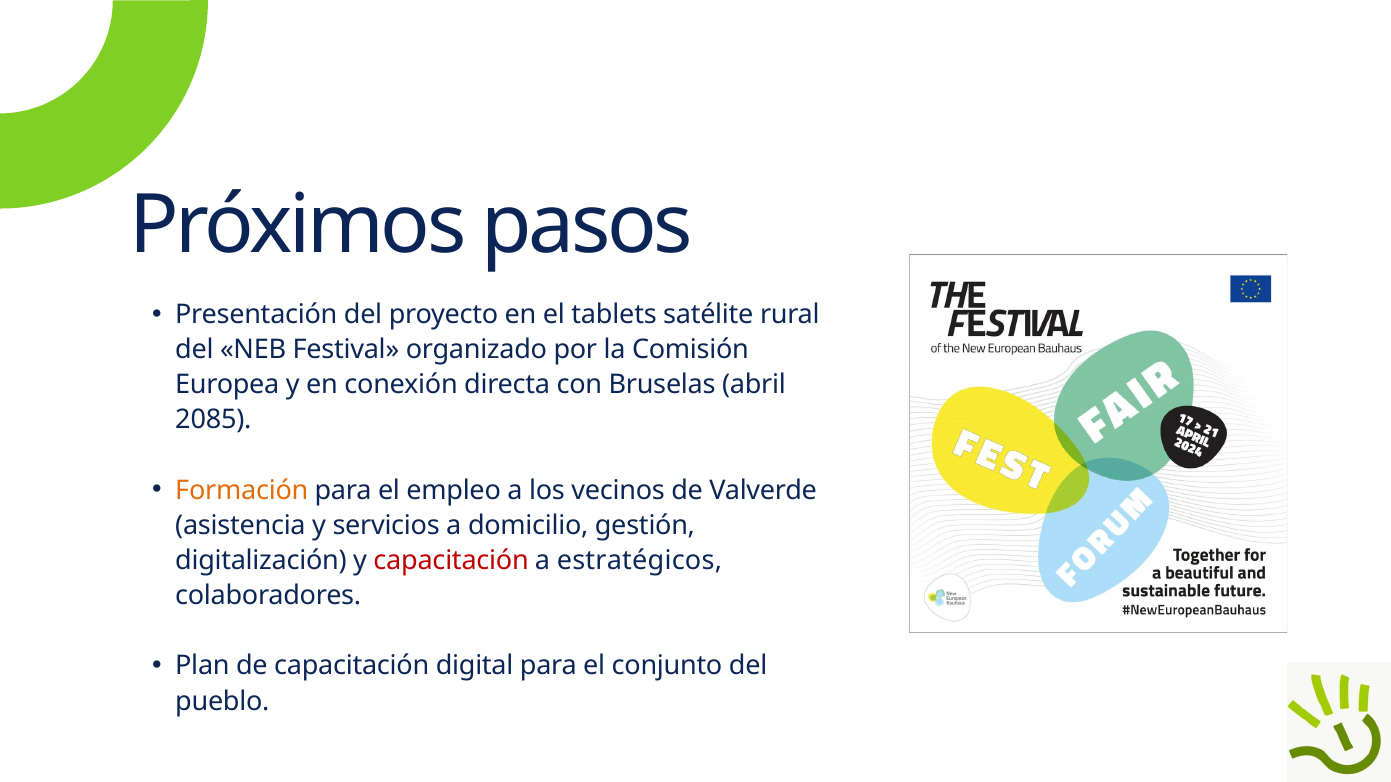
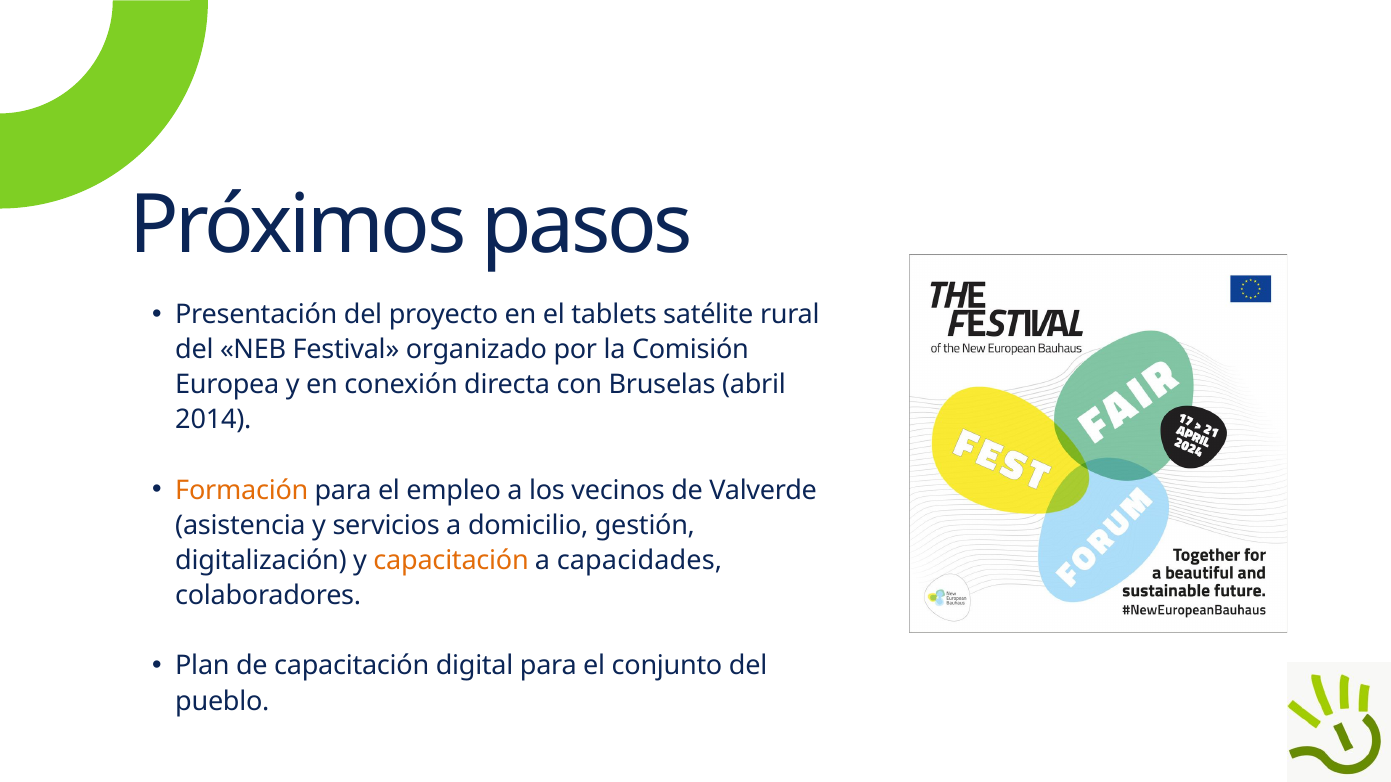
2085: 2085 -> 2014 (213, 420)
capacitación colour: red -> orange (451, 561)
estratégicos: estratégicos -> capacidades (639, 561)
